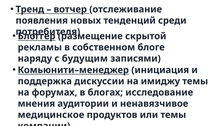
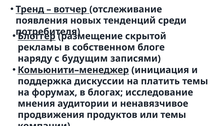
имиджу: имиджу -> платить (160, 81)
медицинское: медицинское -> продвижения (51, 115)
